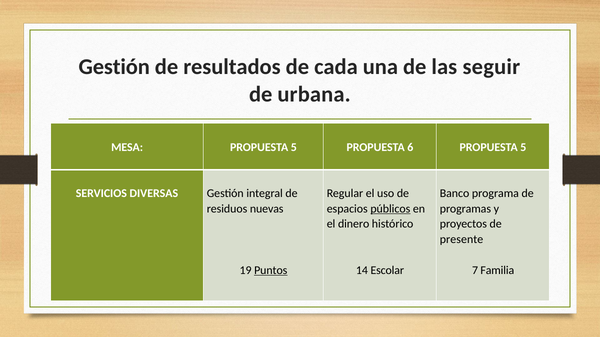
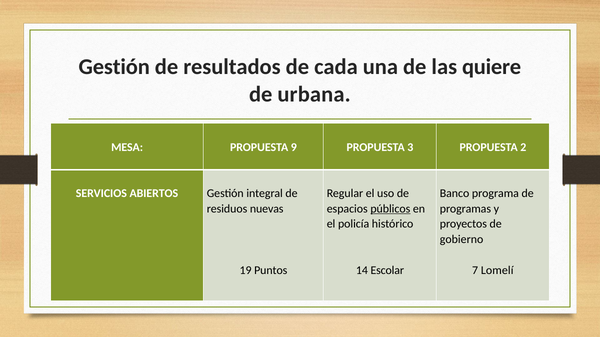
seguir: seguir -> quiere (492, 67)
MESA PROPUESTA 5: 5 -> 9 (294, 147)
6: 6 -> 3 (410, 147)
5: 5 -> 2 (523, 147)
DIVERSAS: DIVERSAS -> ABIERTOS (154, 194)
dinero: dinero -> policía (354, 224)
presente: presente -> gobierno (462, 240)
Puntos underline: present -> none (271, 271)
Familia: Familia -> Lomelí (497, 271)
